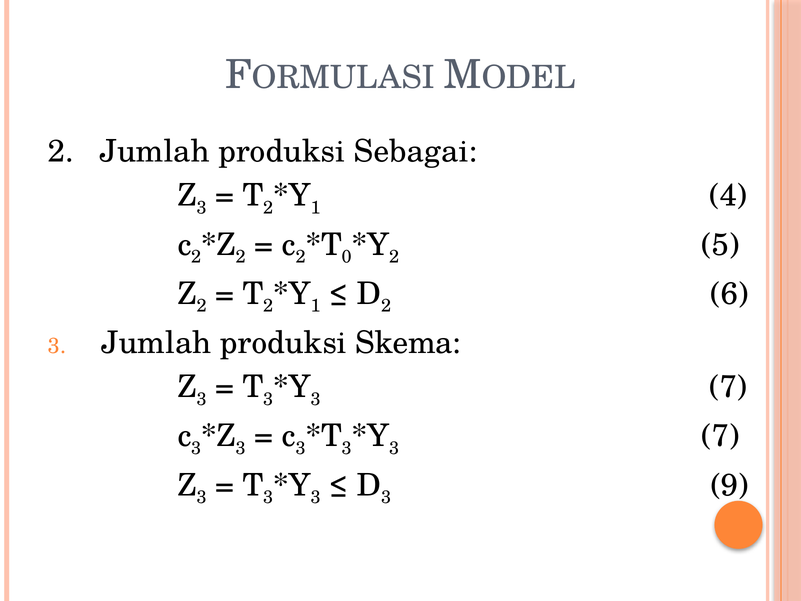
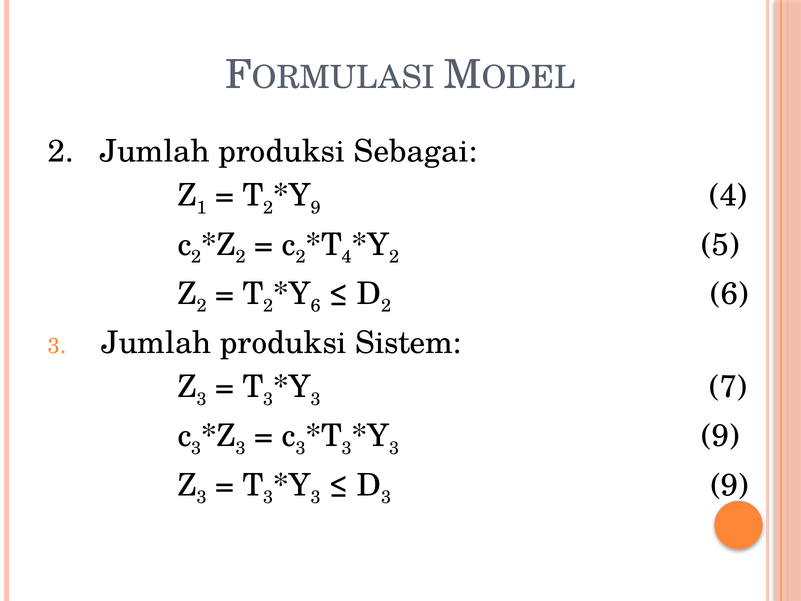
3: 3 -> 1 (202, 208)
1: 1 -> 9 (316, 208)
0: 0 -> 4 (347, 257)
1: 1 -> 6 (316, 306)
Skema: Skema -> Sistem (408, 343)
7: 7 -> 9 (720, 436)
